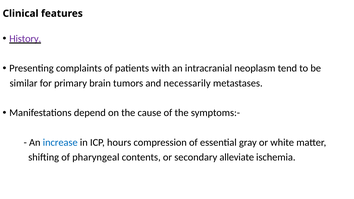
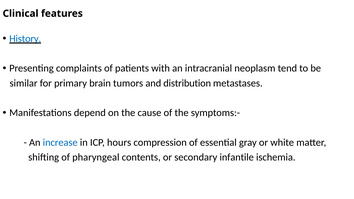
History colour: purple -> blue (25, 39)
necessarily: necessarily -> distribution (187, 83)
alleviate: alleviate -> infantile (237, 157)
